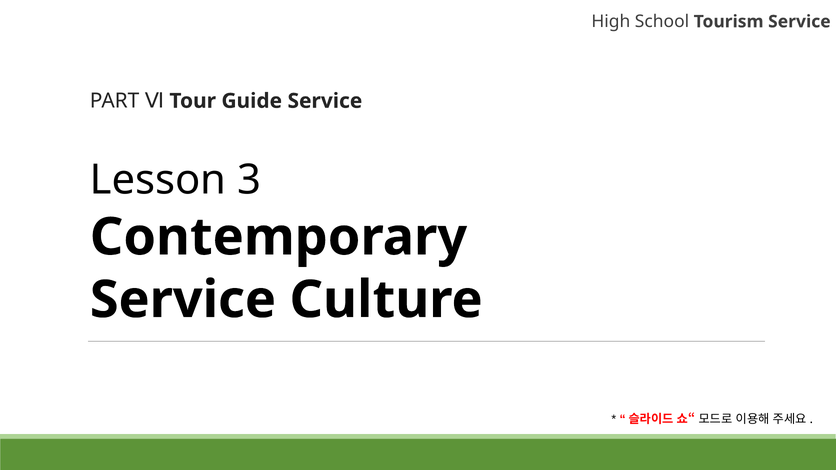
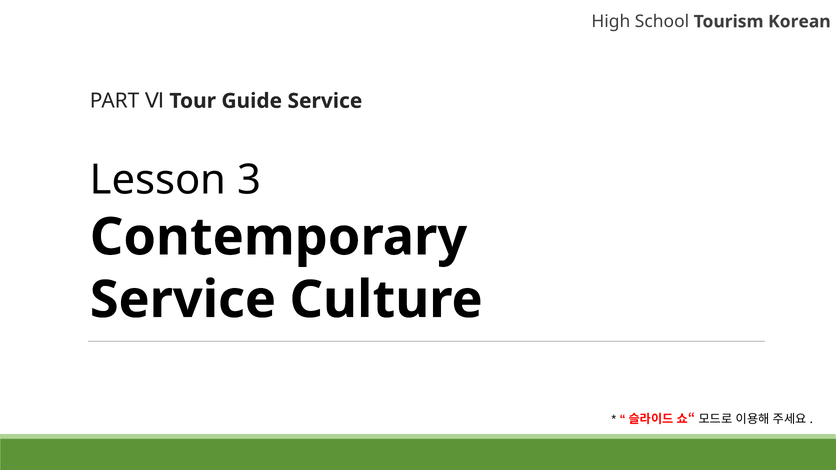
Tourism Service: Service -> Korean (799, 22)
